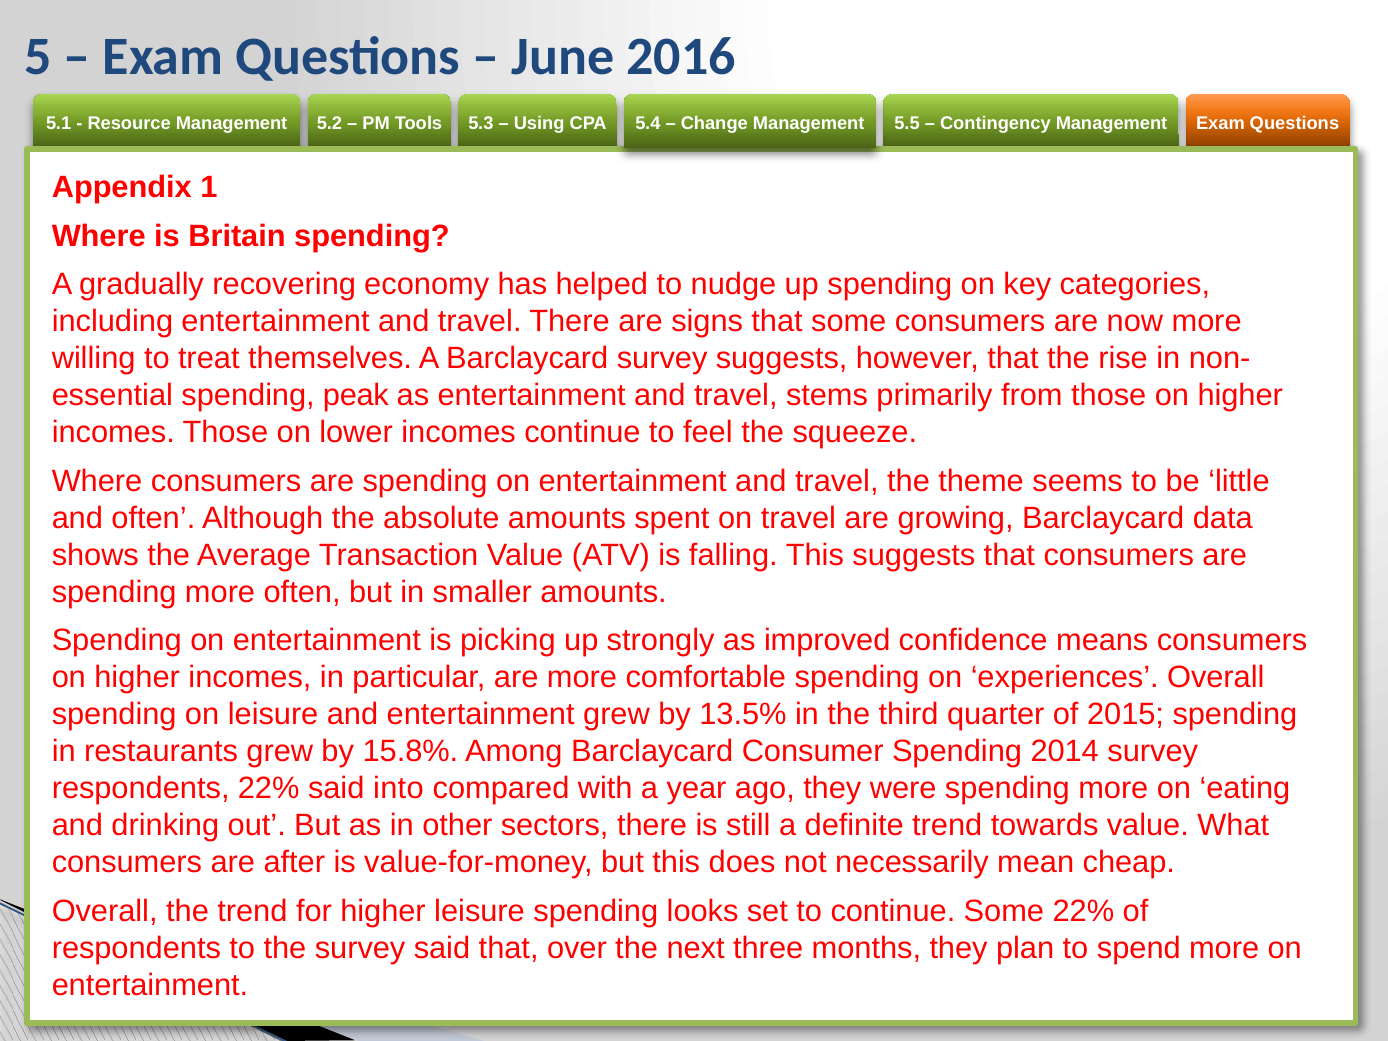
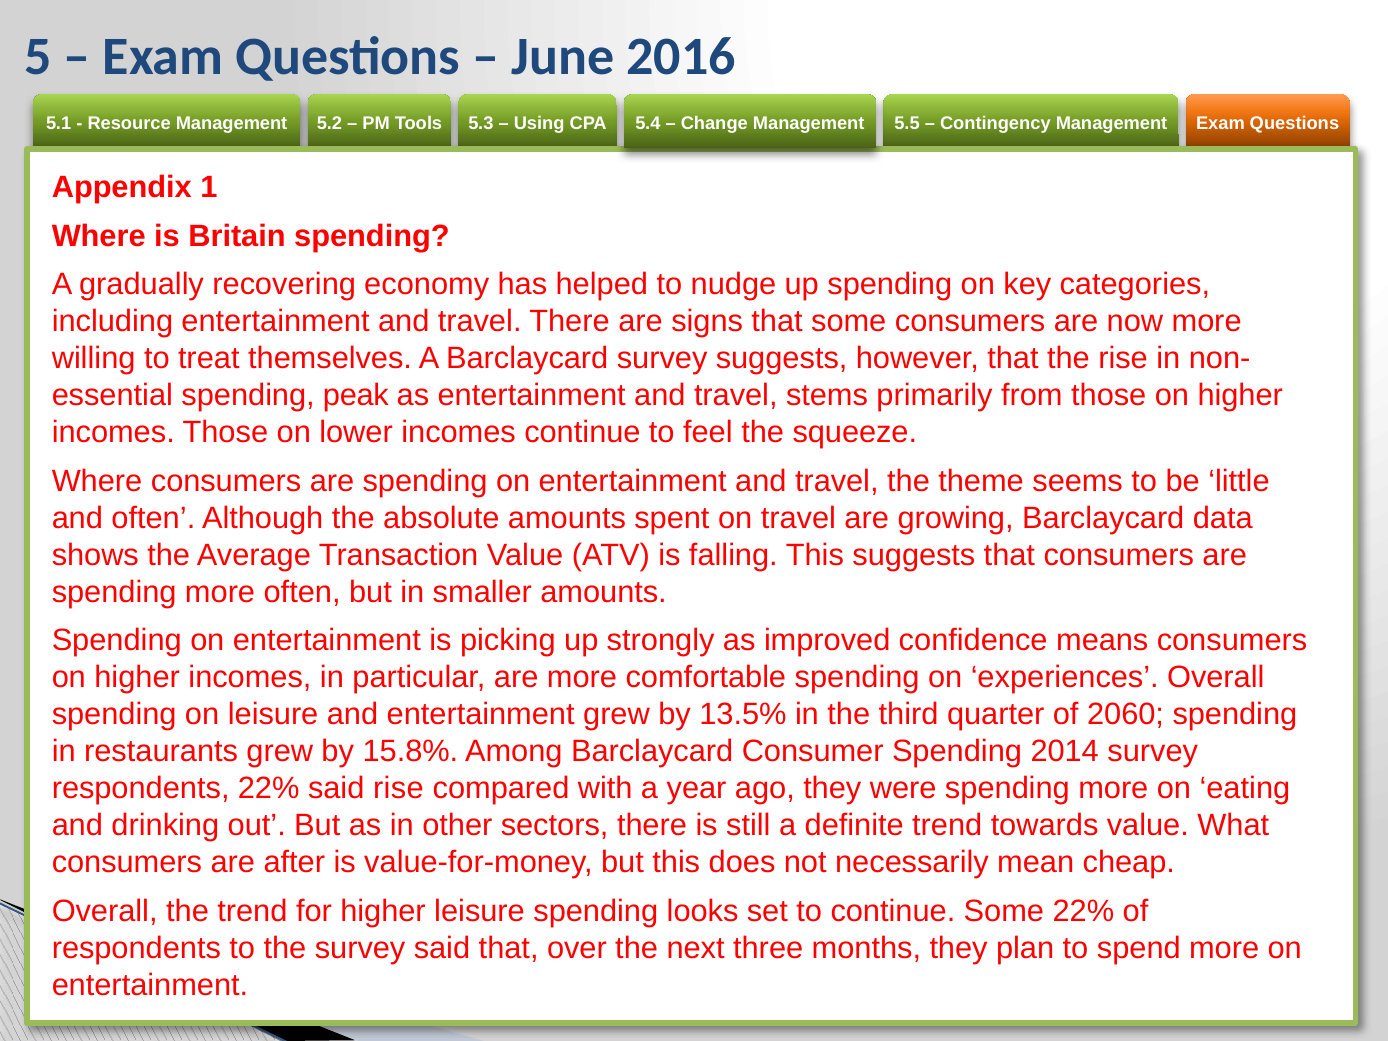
2015: 2015 -> 2060 (1126, 715)
said into: into -> rise (398, 789)
